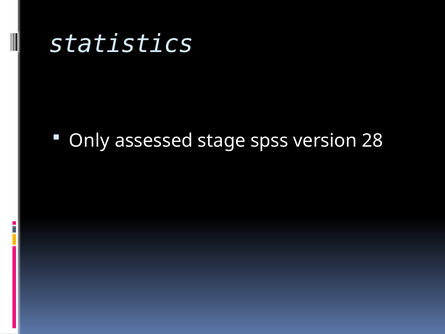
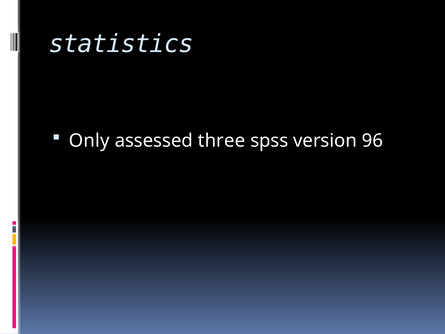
stage: stage -> three (222, 141)
28: 28 -> 96 (372, 141)
